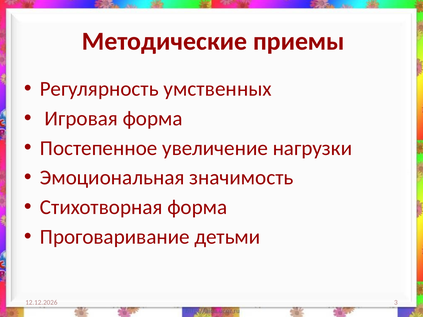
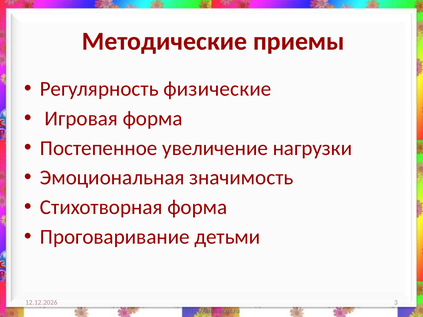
умственных: умственных -> физические (218, 89)
